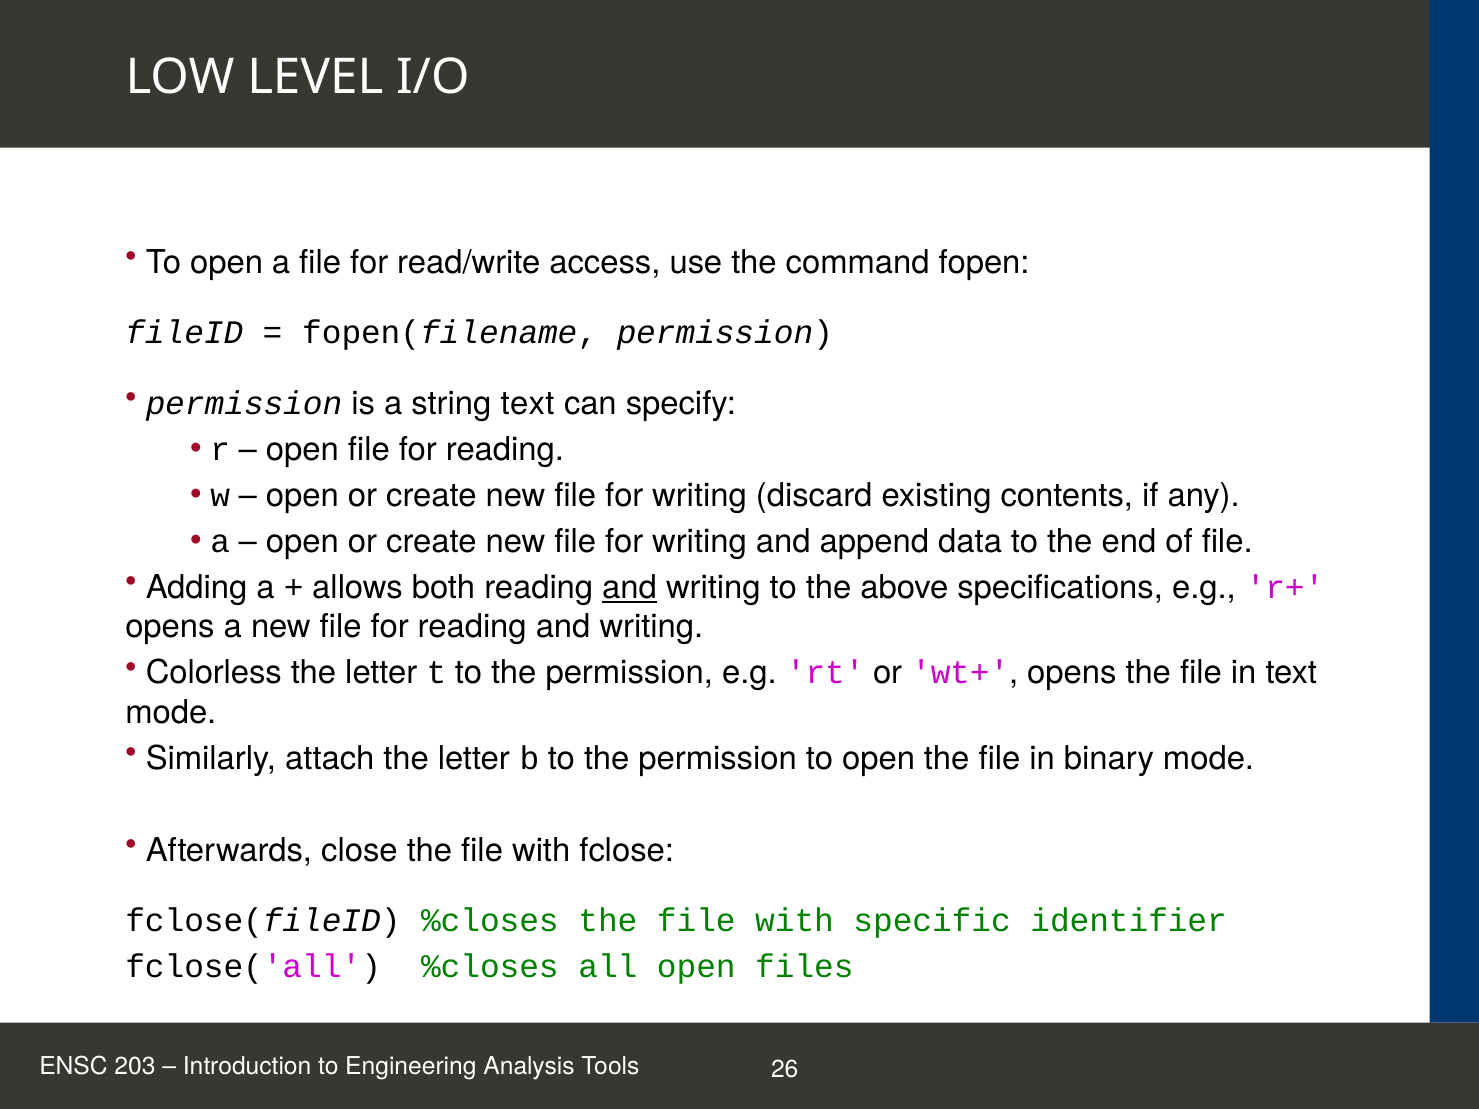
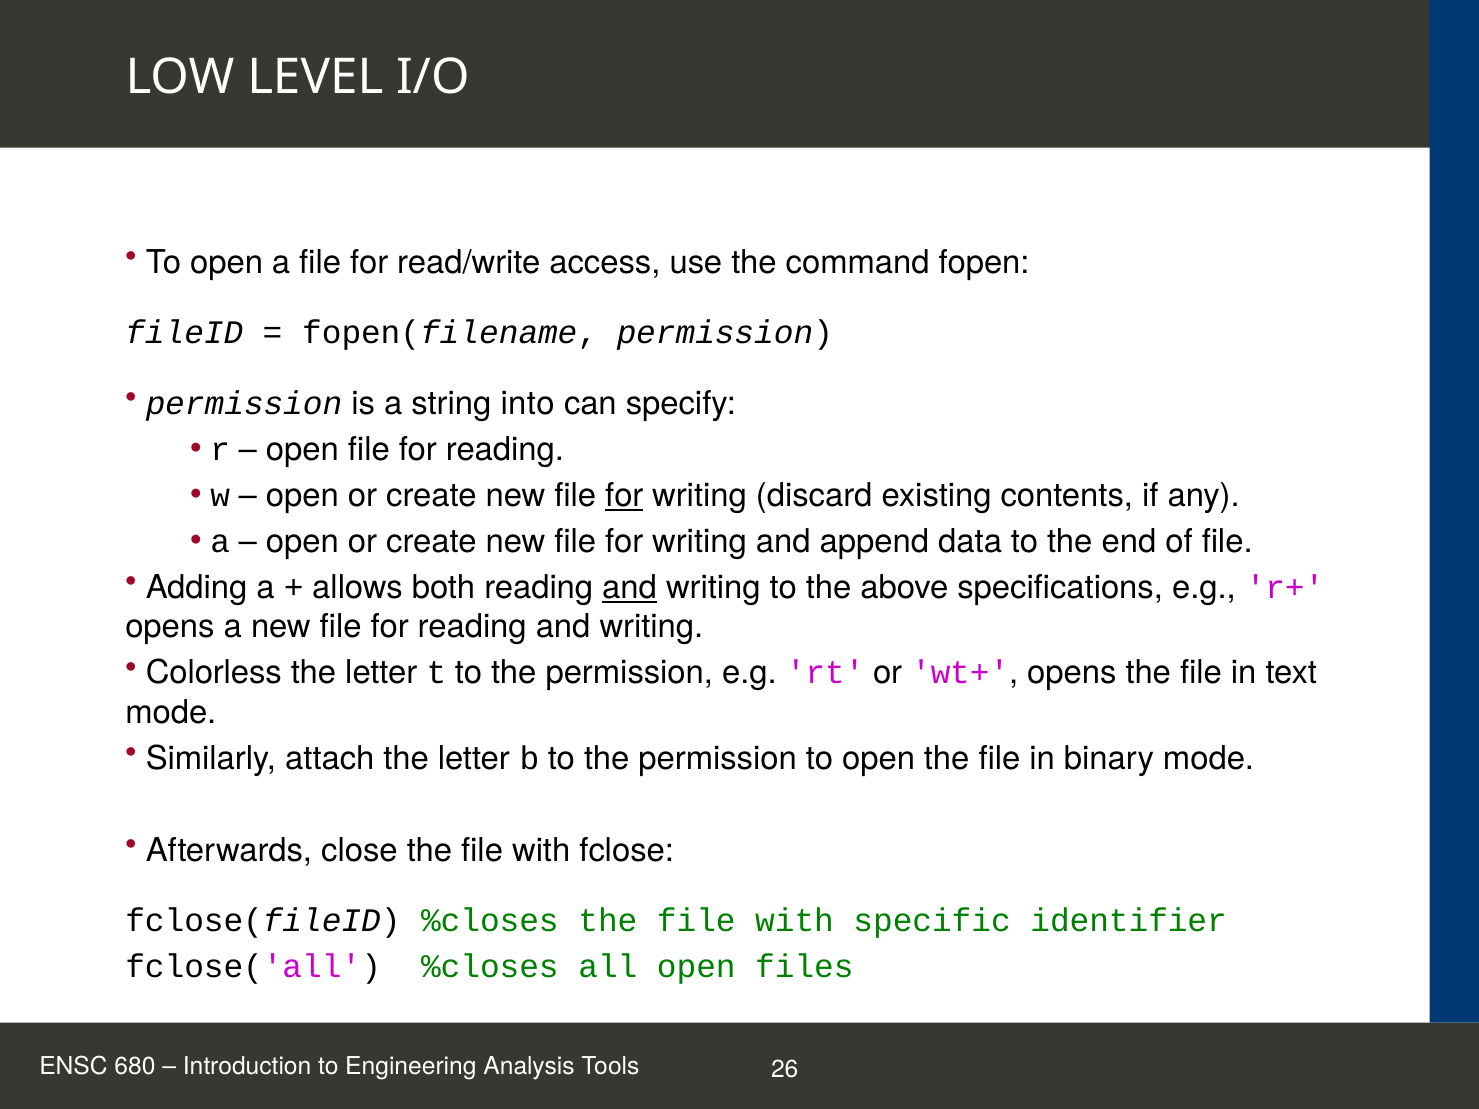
string text: text -> into (528, 404)
for underline: none -> present (624, 496)
203: 203 -> 680 (135, 1067)
